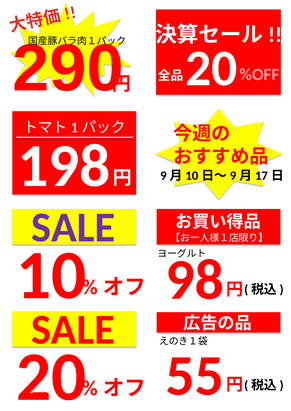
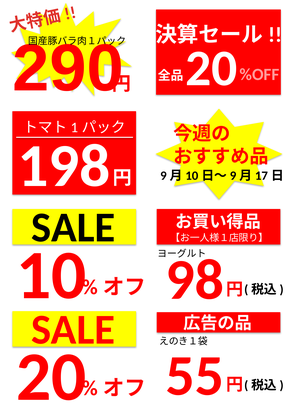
SALE colour: purple -> black (73, 228)
